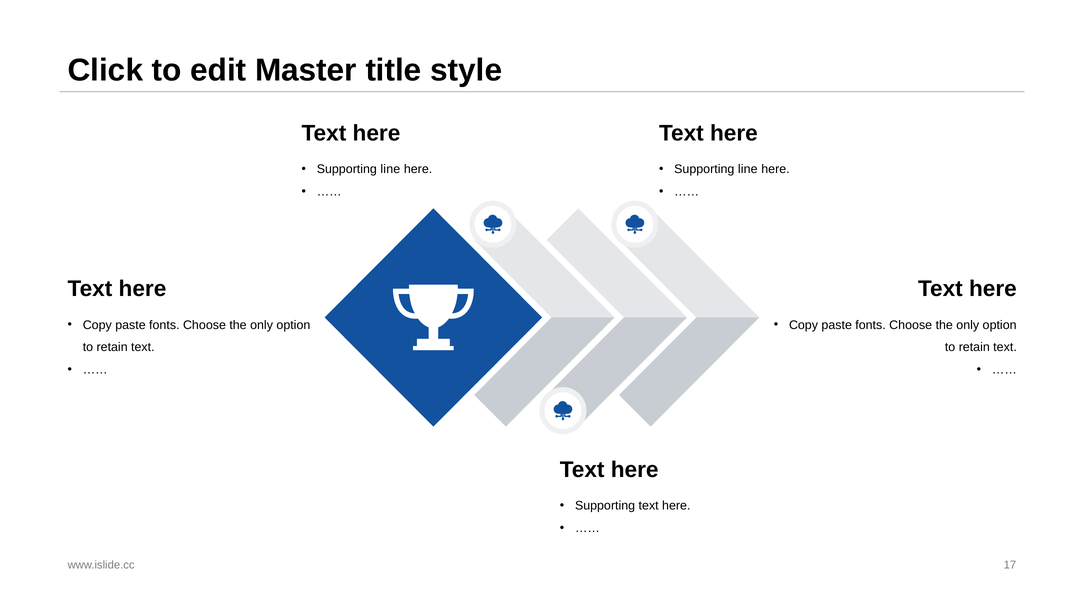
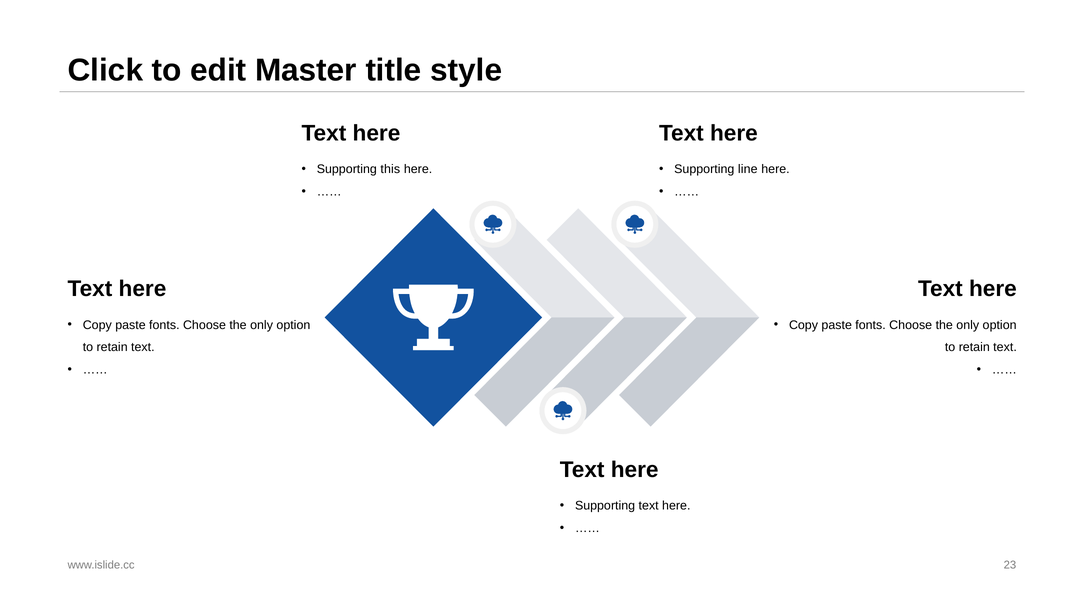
line: line -> this (390, 169)
17: 17 -> 23 (1010, 565)
